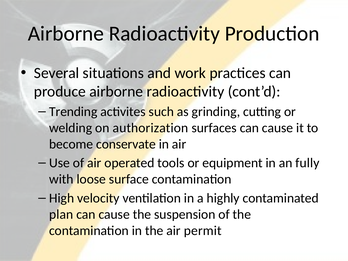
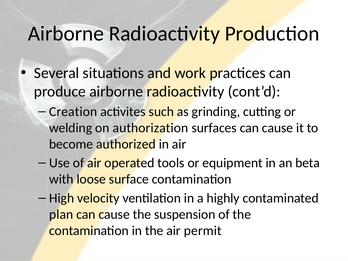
Trending: Trending -> Creation (73, 112)
conservate: conservate -> authorized (126, 144)
fully: fully -> beta (308, 163)
